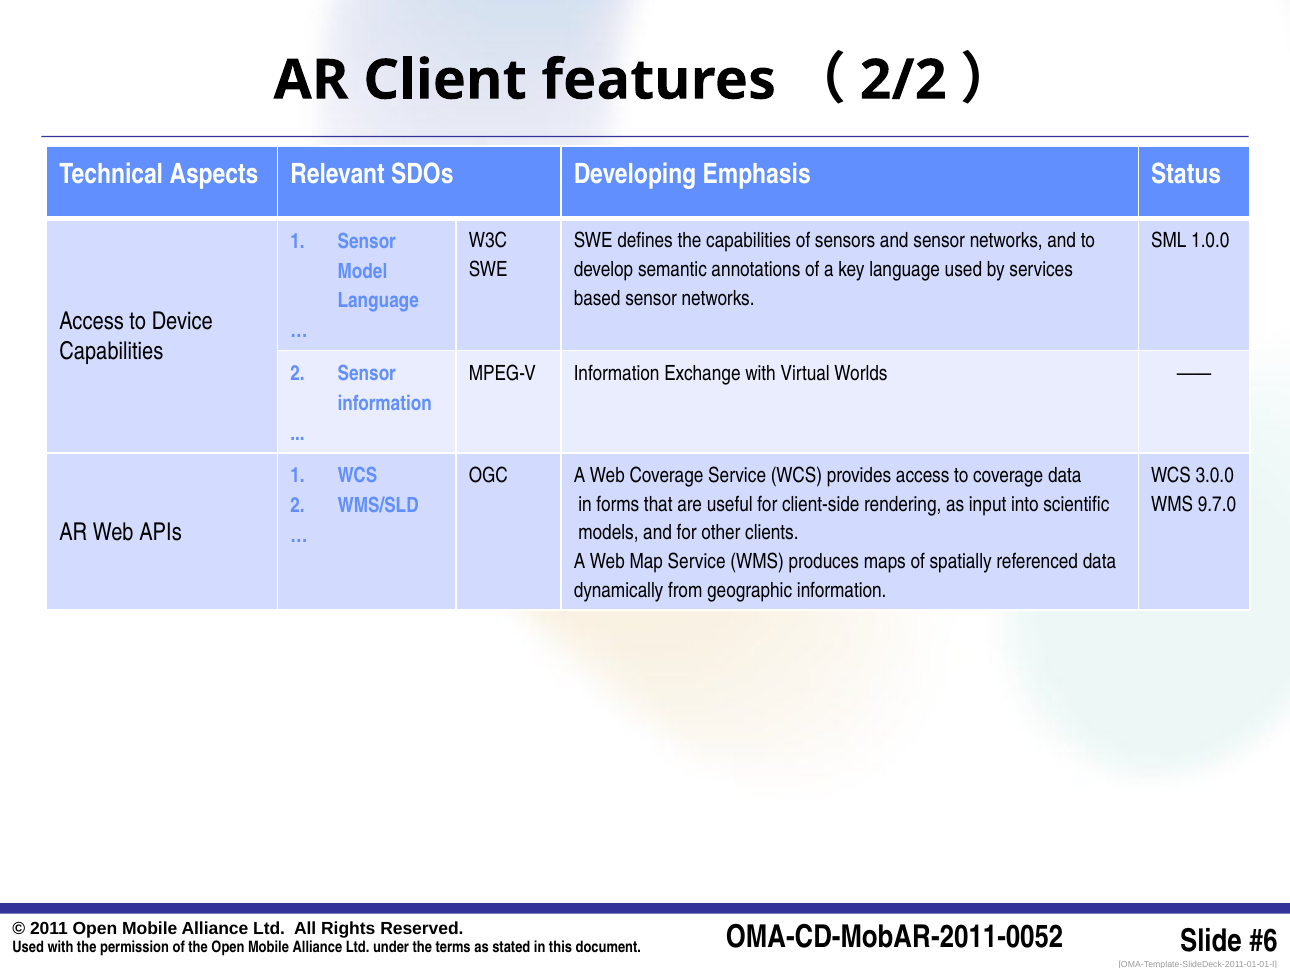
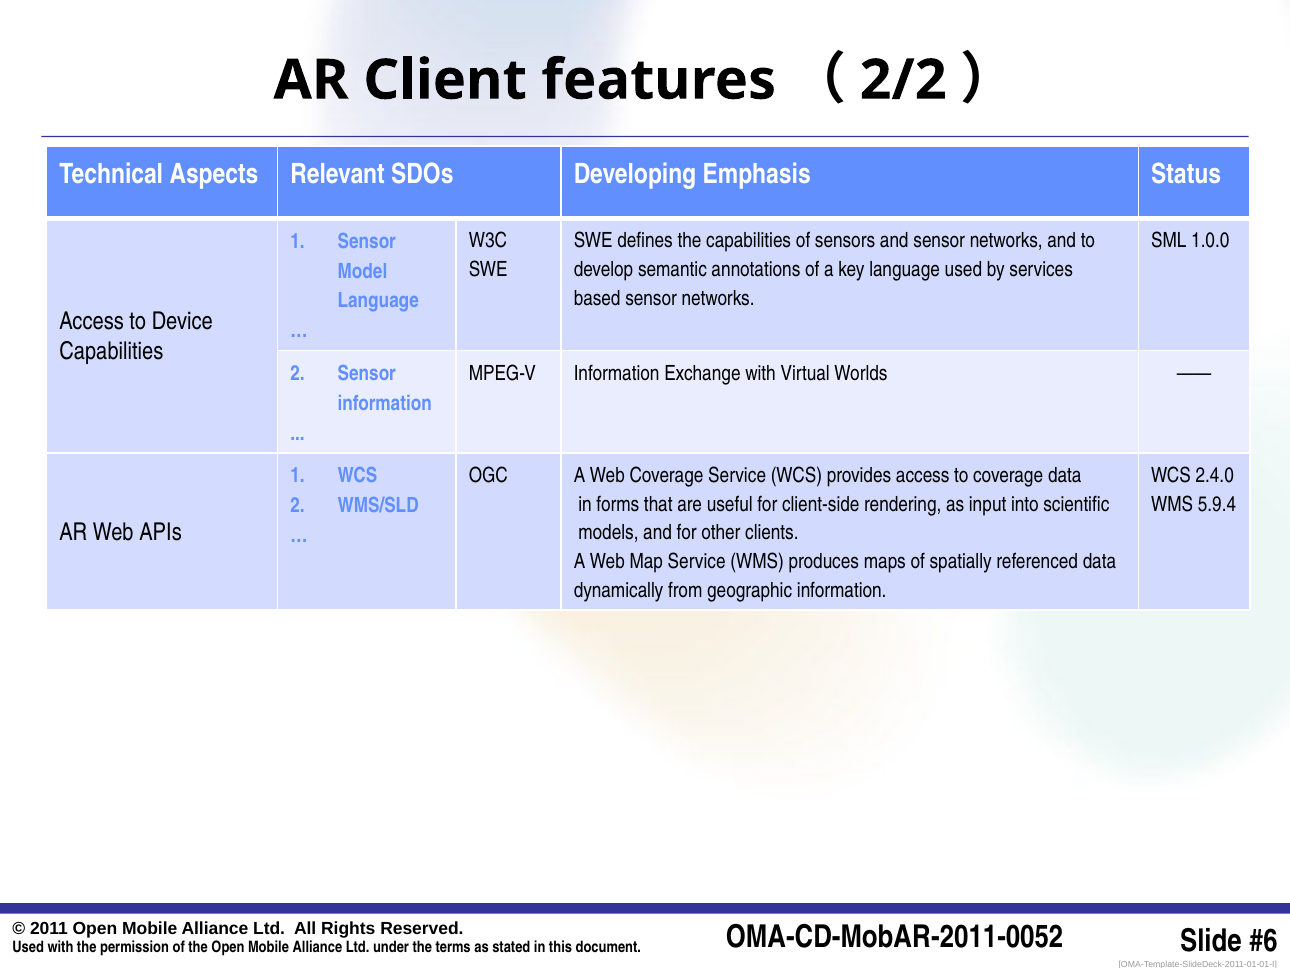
3.0.0: 3.0.0 -> 2.4.0 (1215, 475)
9.7.0: 9.7.0 -> 5.9.4 (1217, 504)
